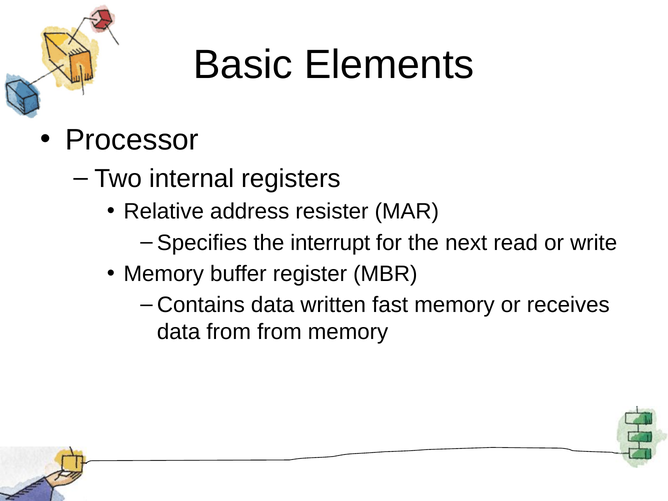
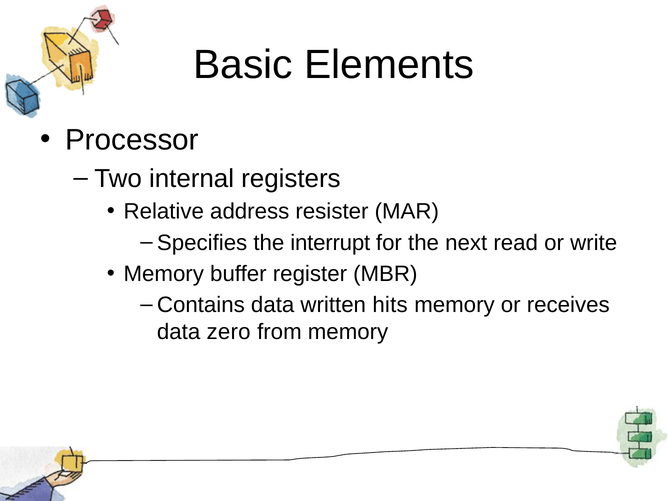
fast: fast -> hits (390, 305)
data from: from -> zero (229, 332)
